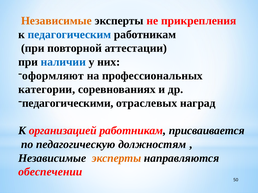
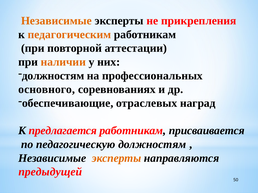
педагогическим colour: blue -> orange (69, 35)
наличии colour: blue -> orange (63, 62)
оформляют: оформляют -> должностям (53, 76)
категории: категории -> основного (47, 90)
педагогическими: педагогическими -> обеспечивающие (68, 103)
организацией: организацией -> предлагается (63, 131)
обеспечении: обеспечении -> предыдущей (50, 172)
